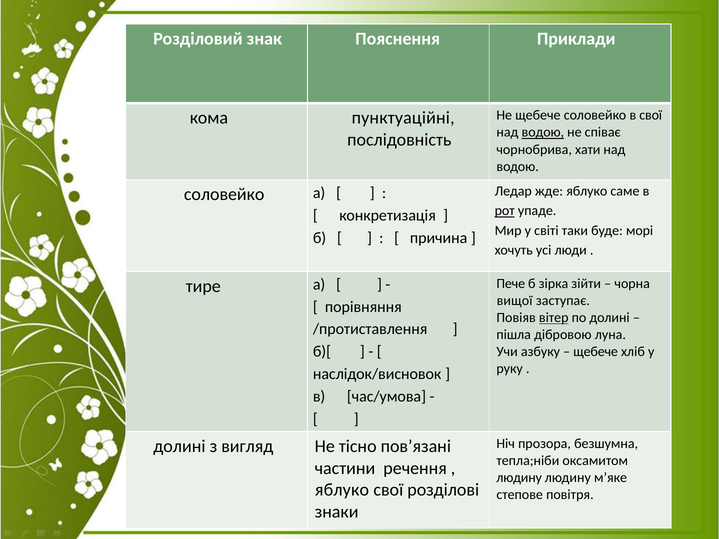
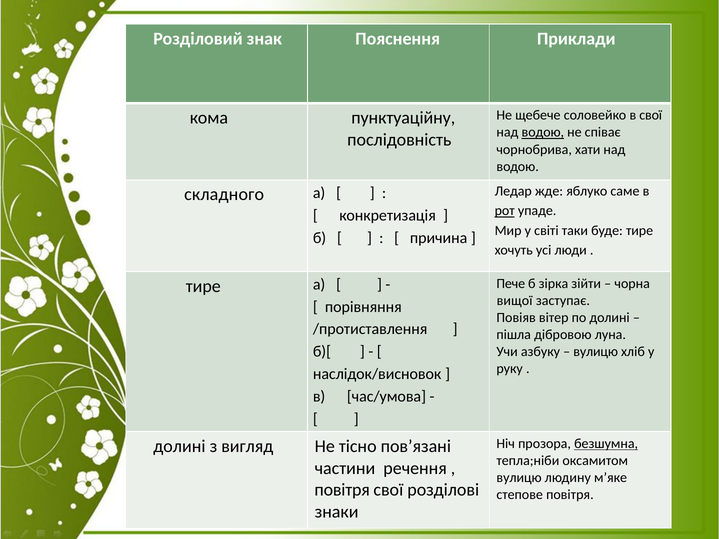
пунктуаційні: пунктуаційні -> пунктуаційну (403, 118)
соловейко: соловейко -> складного (224, 195)
морі: морі -> тире (640, 231)
вітер underline: present -> none (554, 318)
щебече: щебече -> вулицю (596, 352)
безшумна underline: none -> present (606, 444)
людину: людину -> вулицю (519, 478)
яблуко: яблуко -> повітря (342, 490)
